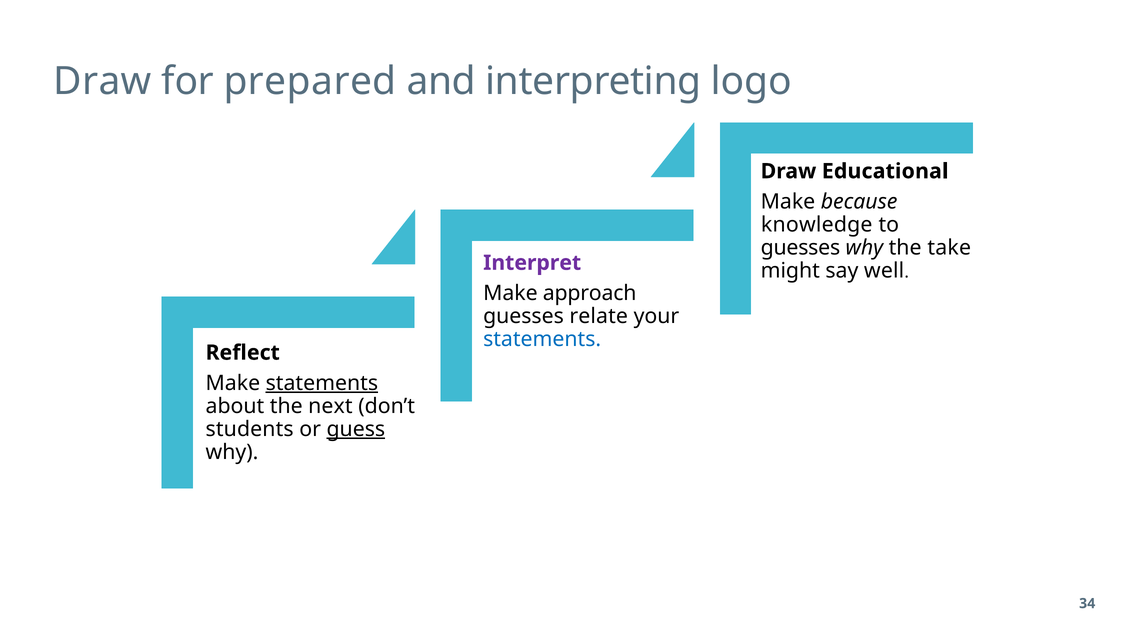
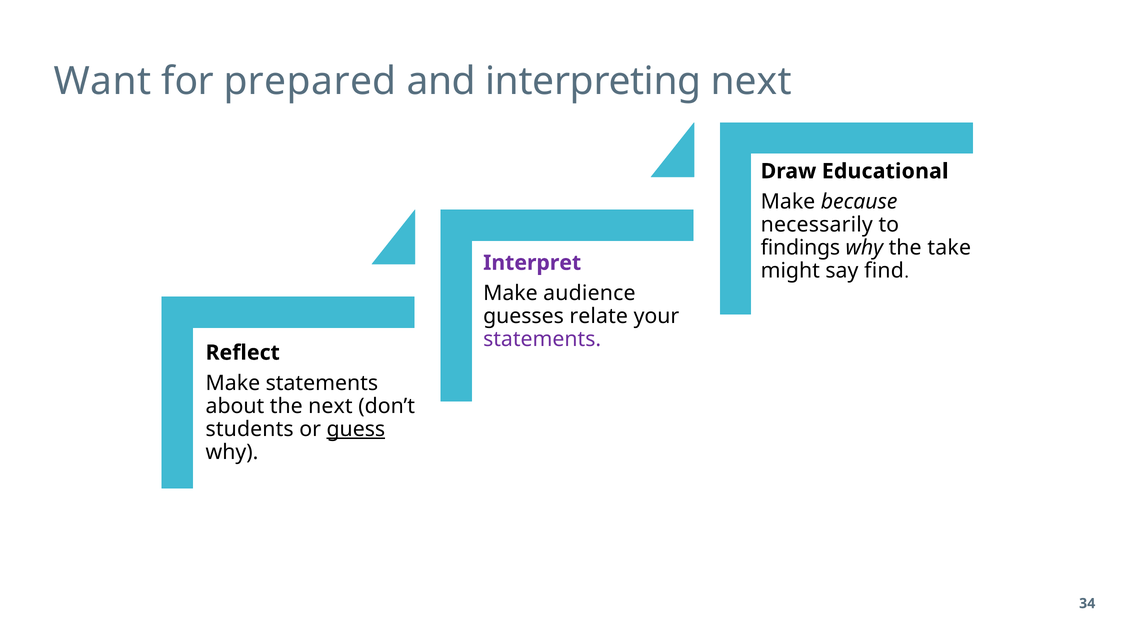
Draw: Draw -> Want (102, 81)
interpreting logo: logo -> next (751, 81)
knowledge: knowledge -> necessarily (817, 225)
guesses: guesses -> findings (800, 248)
well: well -> find (884, 271)
approach: approach -> audience (589, 293)
statements colour: blue -> purple (542, 339)
statements underline: present -> none (322, 383)
